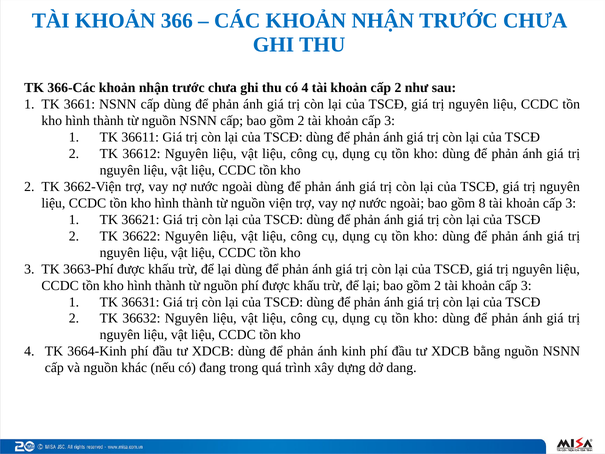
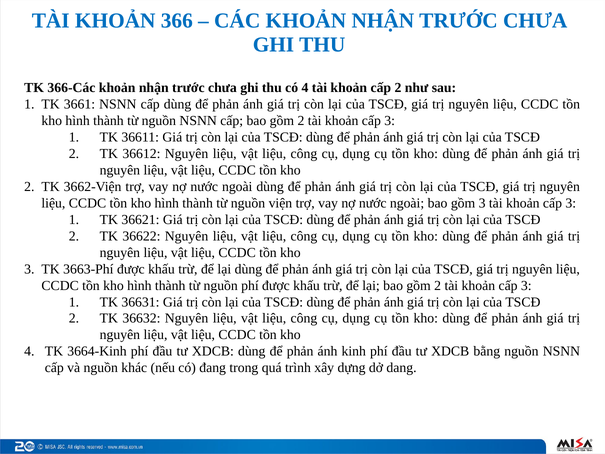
gồm 8: 8 -> 3 (482, 203)
